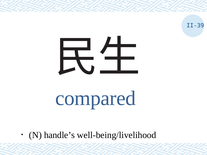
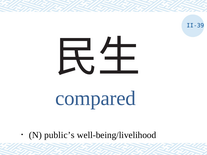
handle’s: handle’s -> public’s (59, 135)
